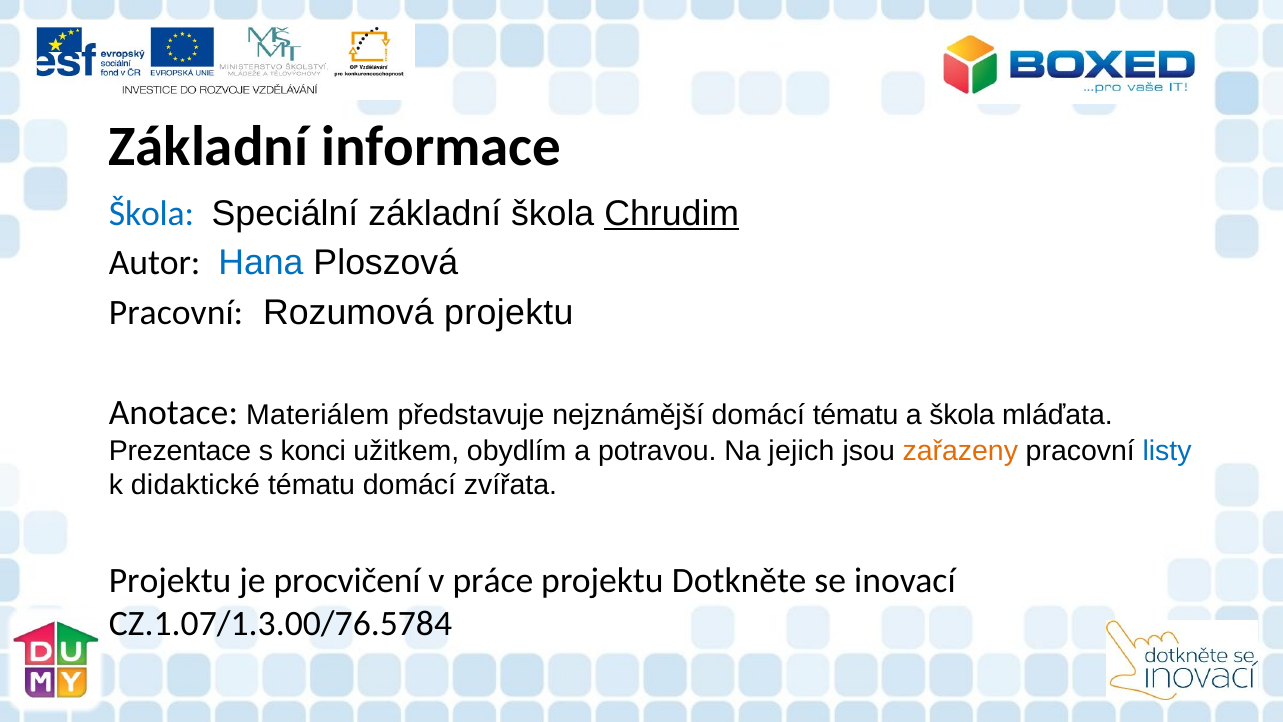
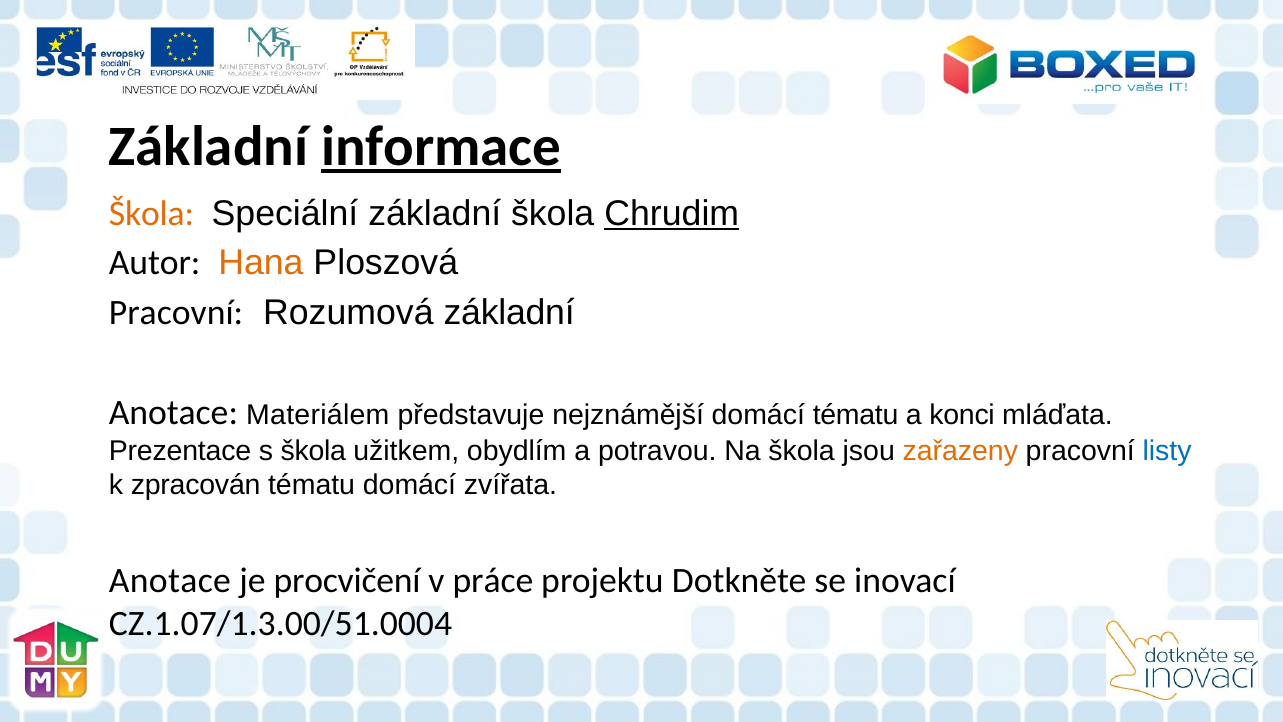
informace underline: none -> present (441, 146)
Škola colour: blue -> orange (151, 213)
Hana colour: blue -> orange (261, 263)
Rozumová projektu: projektu -> základní (509, 313)
a škola: škola -> konci (962, 415)
s konci: konci -> škola (313, 451)
Na jejich: jejich -> škola (802, 451)
didaktické: didaktické -> zpracován (196, 485)
Projektu: Projektu -> Anotace (170, 581)
CZ.1.07/1.3.00/76.5784: CZ.1.07/1.3.00/76.5784 -> CZ.1.07/1.3.00/51.0004 (280, 624)
